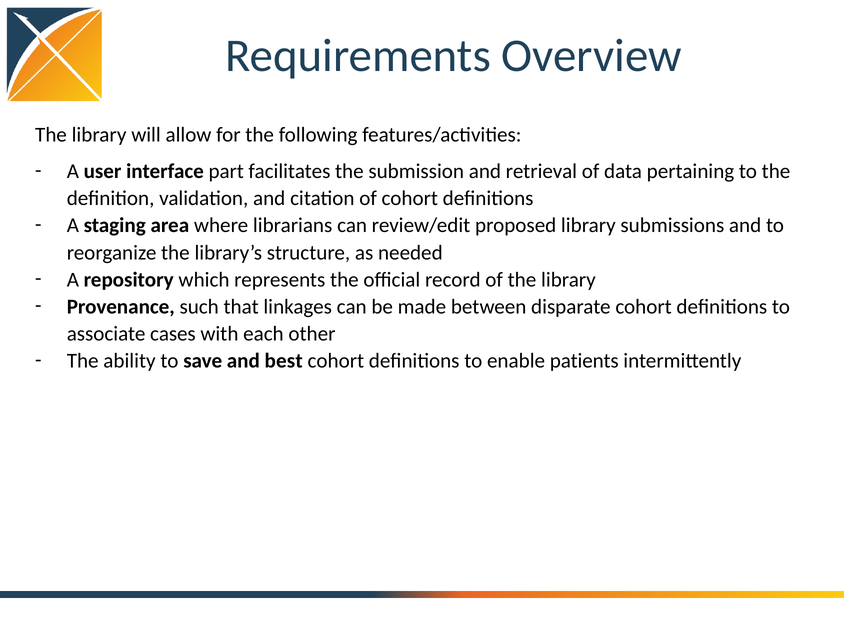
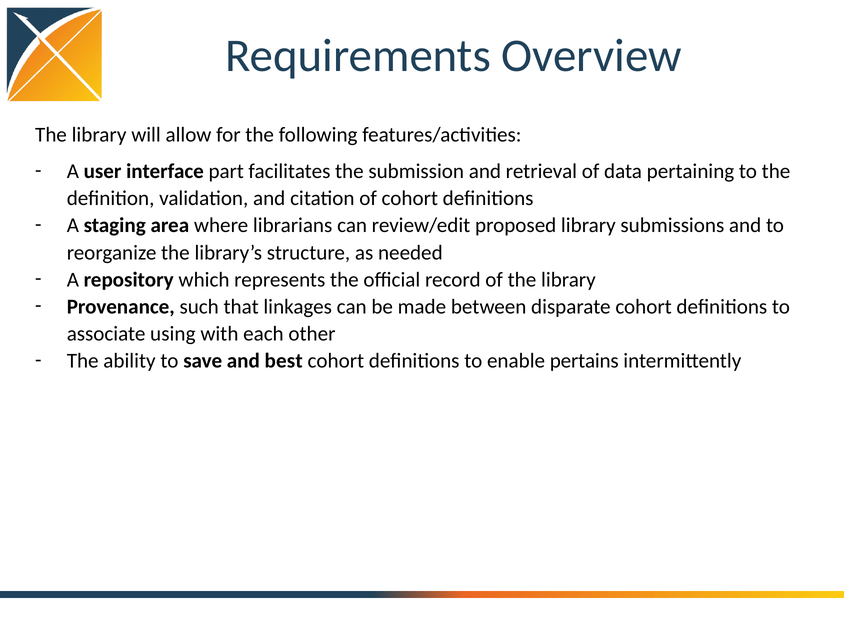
cases: cases -> using (173, 334)
patients: patients -> pertains (584, 361)
